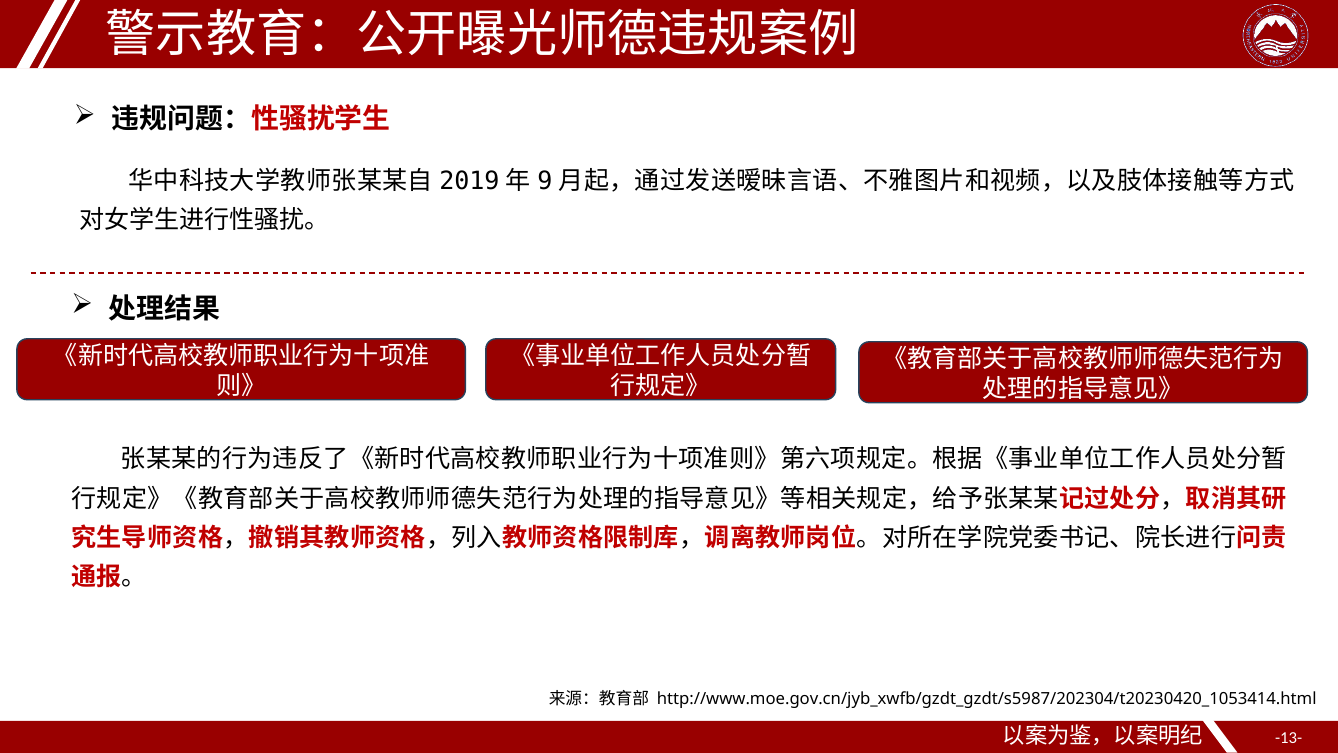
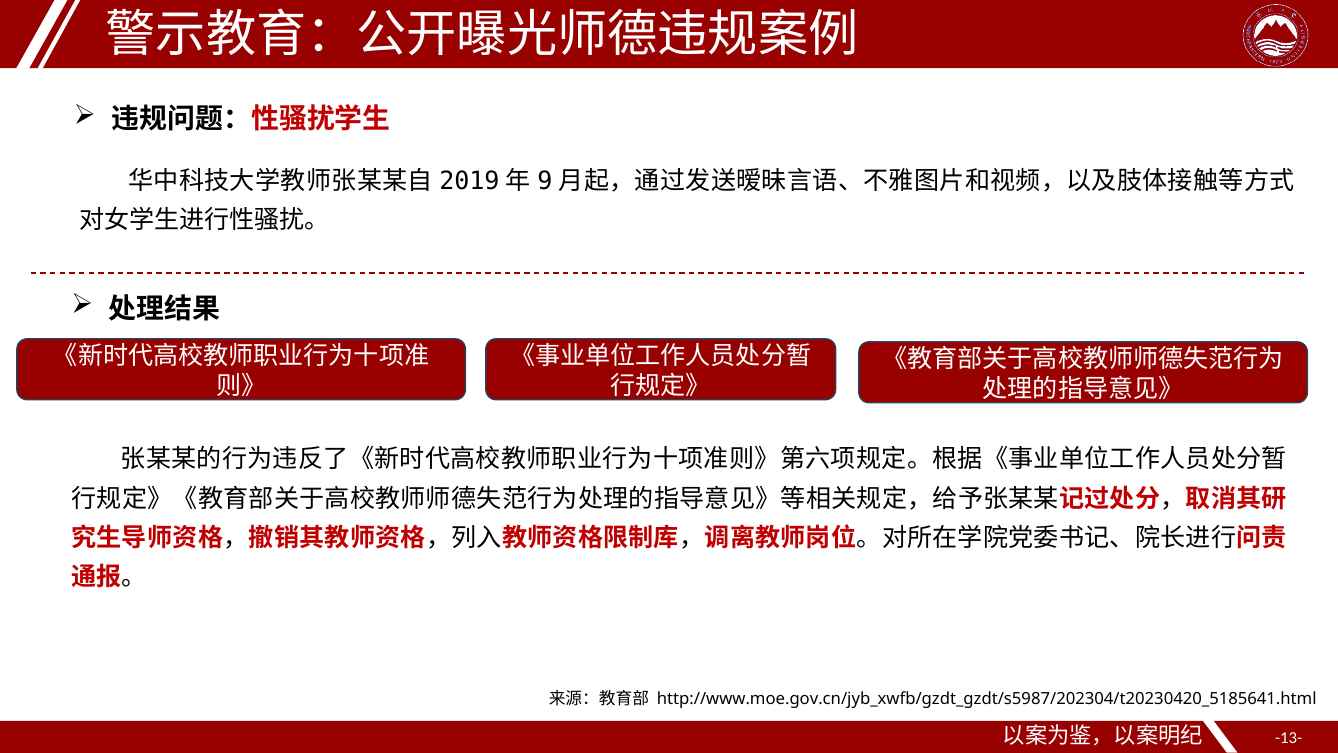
http://www.moe.gov.cn/jyb_xwfb/gzdt_gzdt/s5987/202304/t20230420_1053414.html: http://www.moe.gov.cn/jyb_xwfb/gzdt_gzdt/s5987/202304/t20230420_1053414.html -> http://www.moe.gov.cn/jyb_xwfb/gzdt_gzdt/s5987/202304/t20230420_5185641.html (987, 699)
